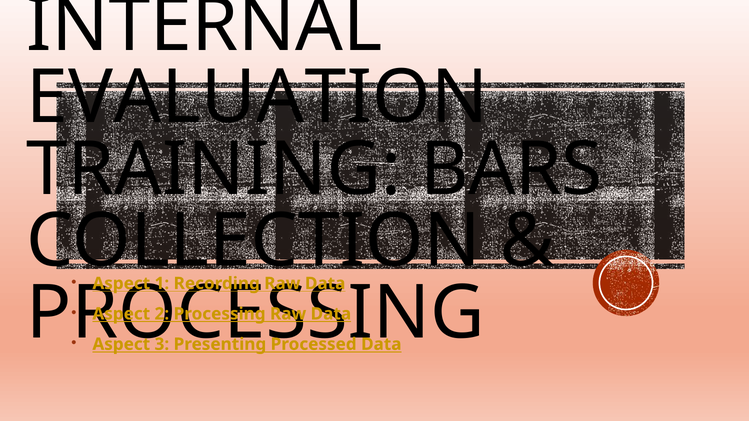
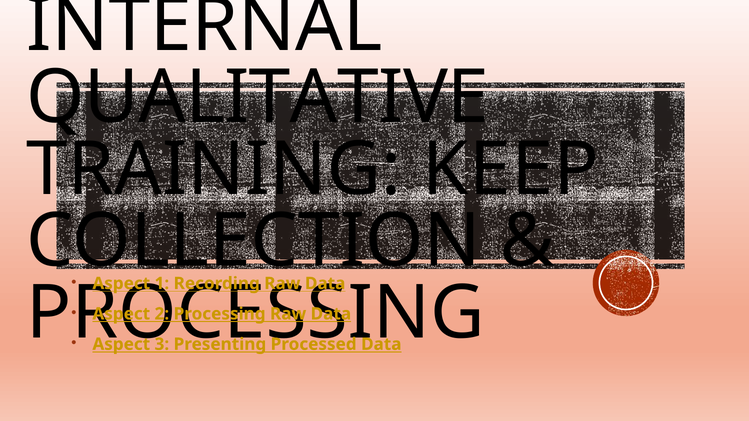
EVALUATION: EVALUATION -> QUALITATIVE (258, 98)
BARS: BARS -> KEEP (511, 170)
